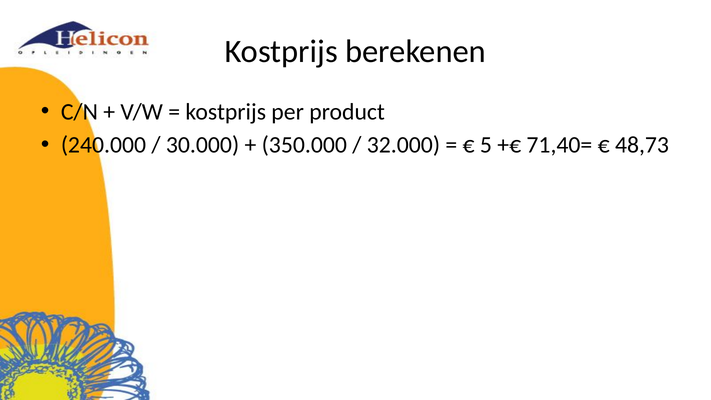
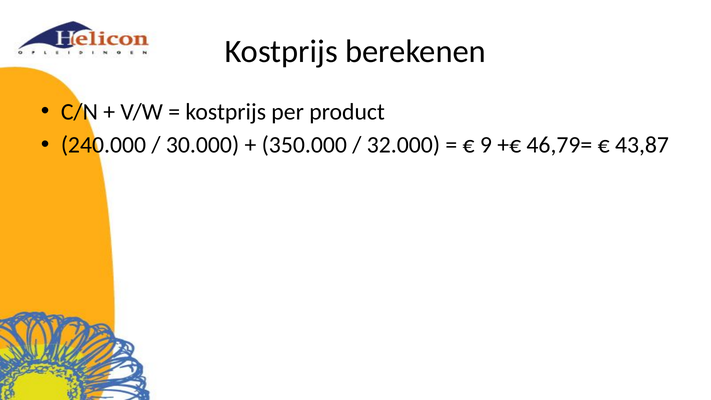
5: 5 -> 9 (486, 145)
71,40=: 71,40= -> 46,79= (559, 145)
48,73: 48,73 -> 43,87 (642, 145)
